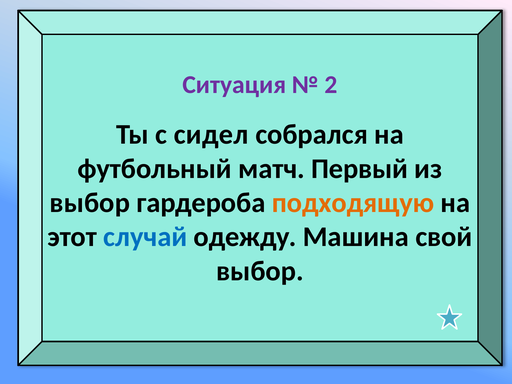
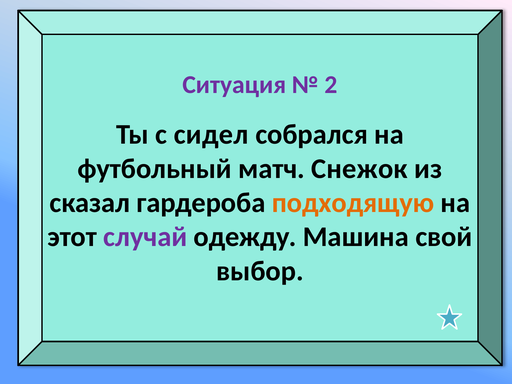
Первый: Первый -> Снежок (359, 169)
выбор: выбор -> сказал (90, 203)
случай colour: blue -> purple (145, 237)
